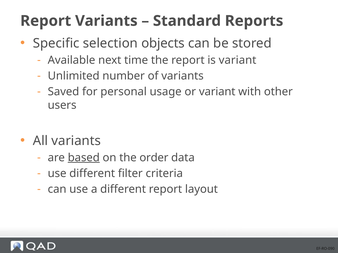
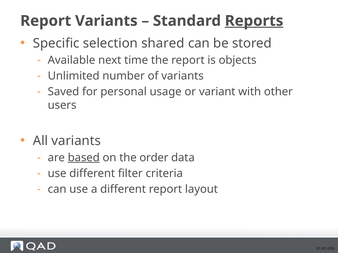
Reports underline: none -> present (254, 21)
objects: objects -> shared (163, 43)
is variant: variant -> objects (238, 60)
